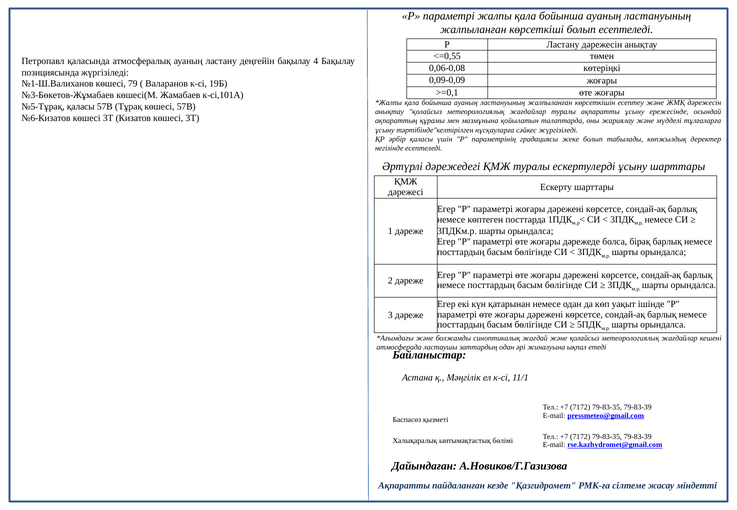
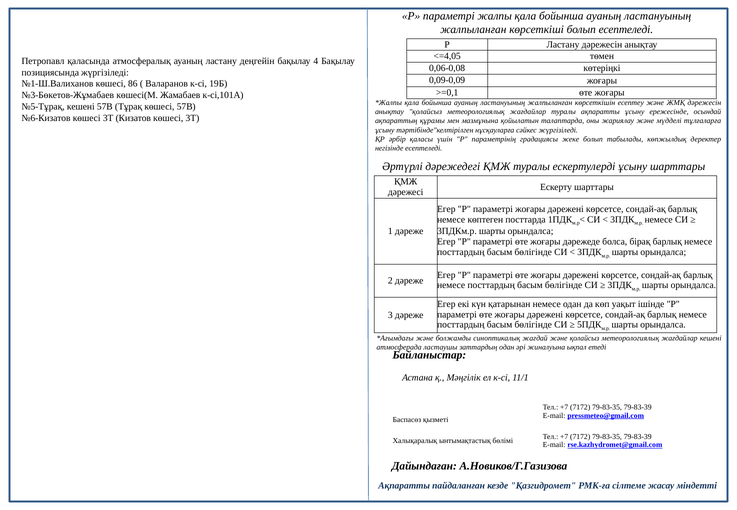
<=0,55: <=0,55 -> <=4,05 (447, 56)
79: 79 -> 86 (133, 84)
№5-Тұрақ қаласы: қаласы -> кешені (81, 107)
